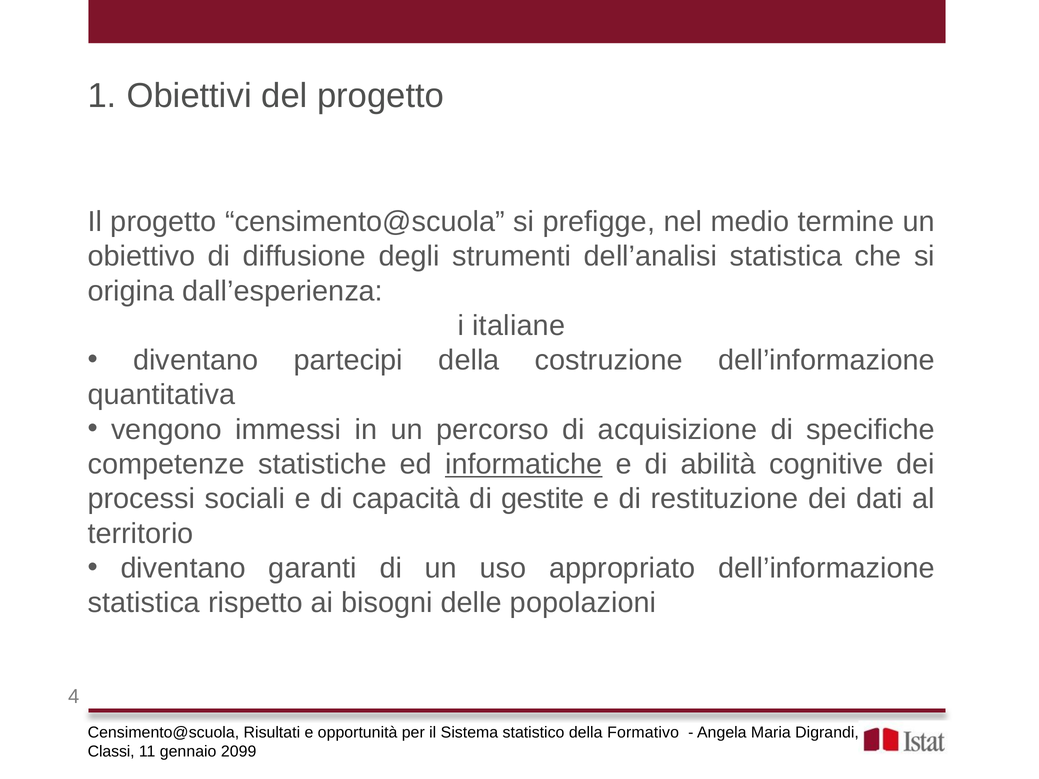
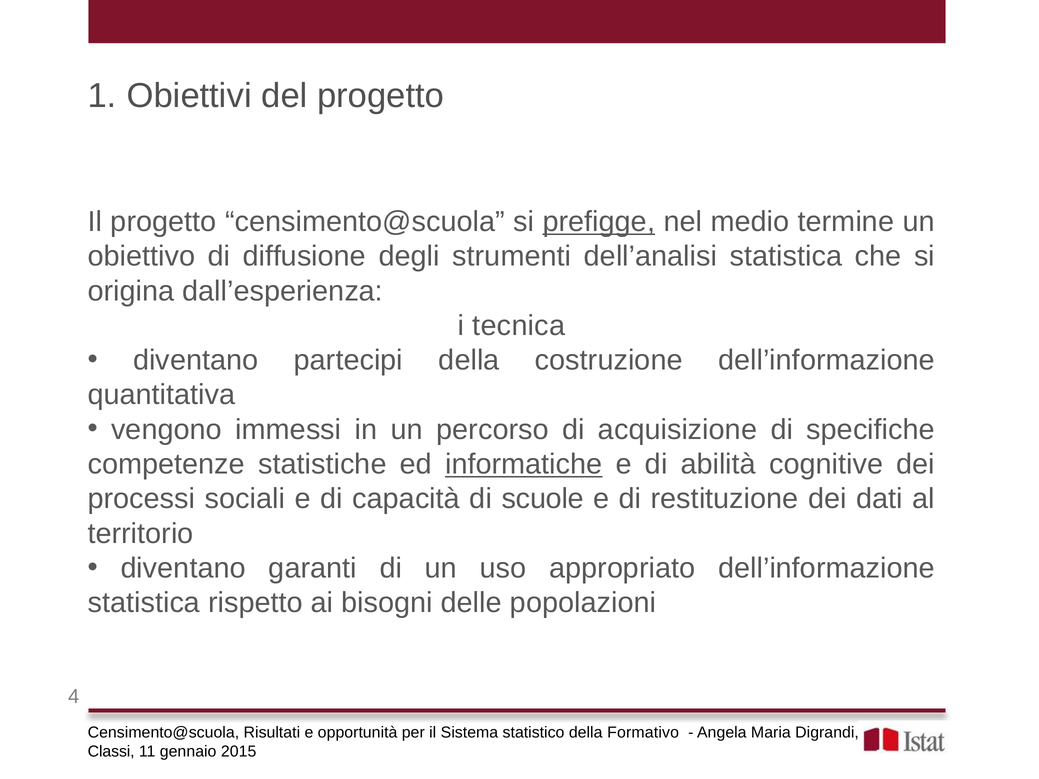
prefigge underline: none -> present (599, 222)
italiane: italiane -> tecnica (519, 326)
gestite: gestite -> scuole (543, 499)
2099: 2099 -> 2015 (239, 752)
